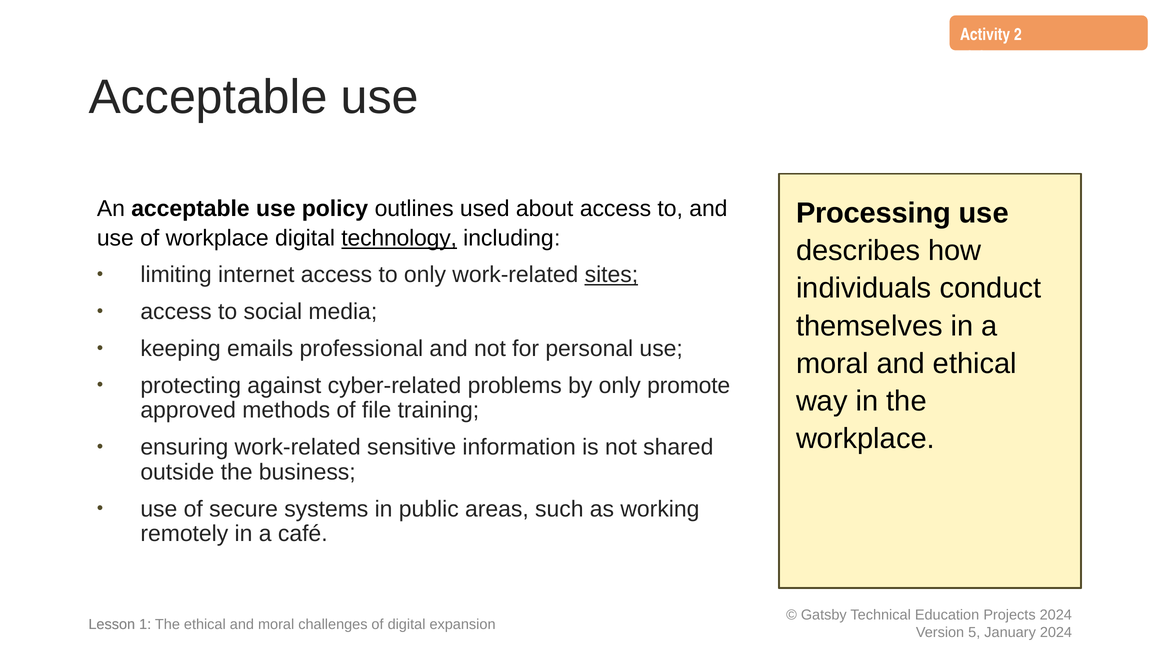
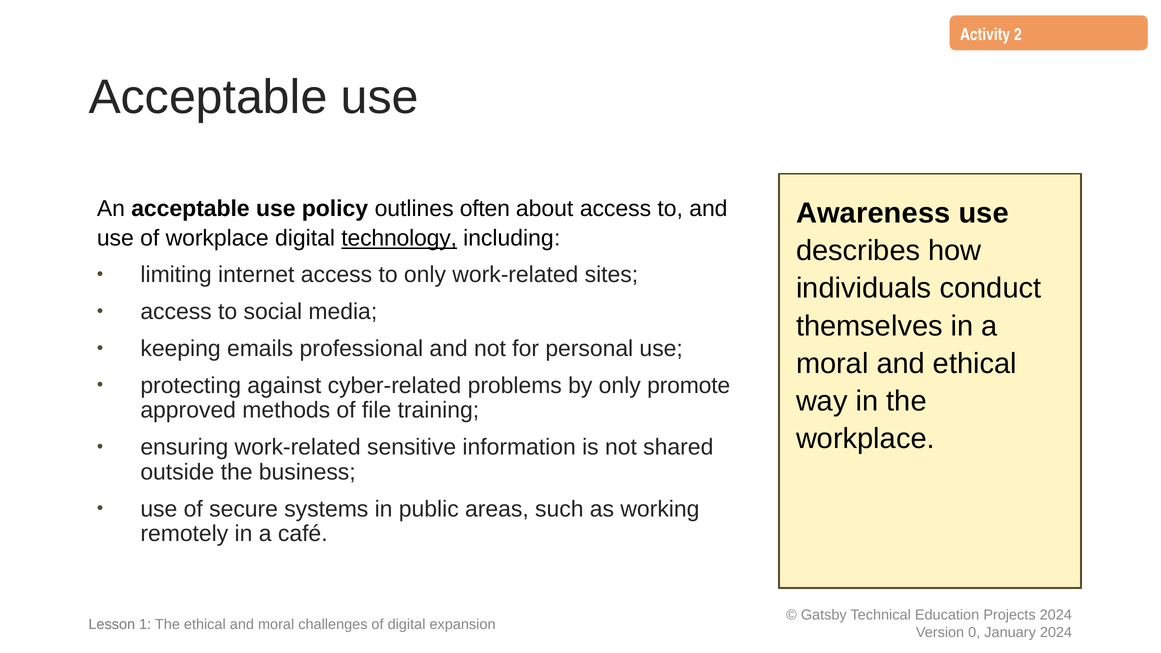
used: used -> often (485, 209)
Processing: Processing -> Awareness (873, 213)
sites underline: present -> none (611, 275)
5: 5 -> 0 (974, 632)
